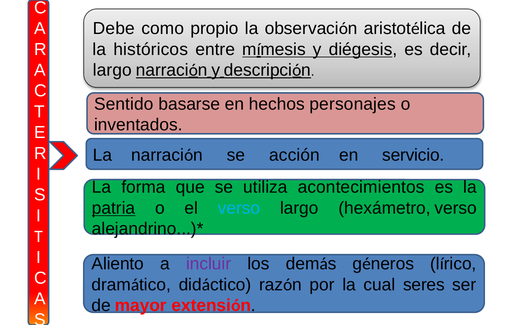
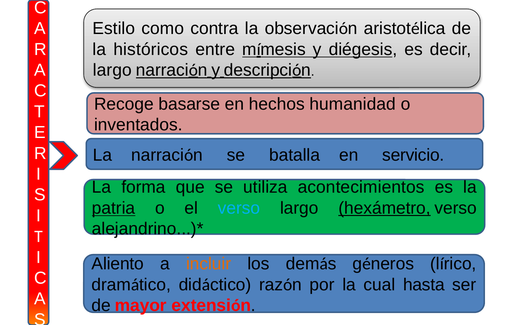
Debe: Debe -> Estilo (114, 29)
propio: propio -> contra (214, 29)
Sentido: Sentido -> Recoge (124, 104)
personajes: personajes -> humanidad (353, 104)
acción: acción -> batalla (295, 155)
hexámetro underline: none -> present (385, 208)
incluir colour: purple -> orange (209, 263)
seres: seres -> hasta (424, 284)
